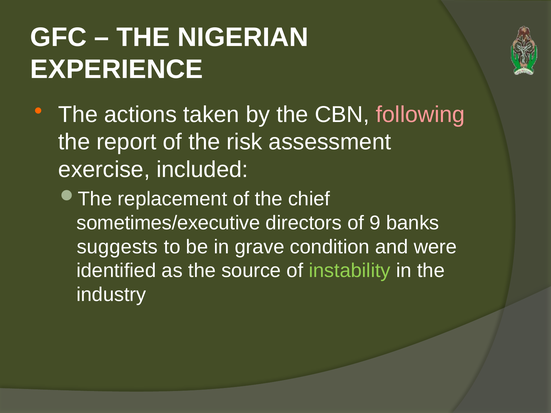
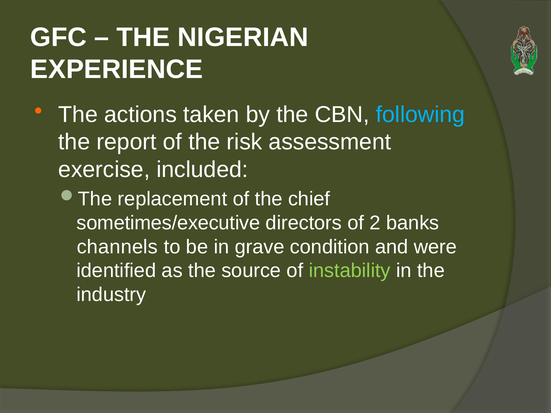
following colour: pink -> light blue (420, 115)
9: 9 -> 2 (375, 223)
suggests: suggests -> channels (117, 247)
